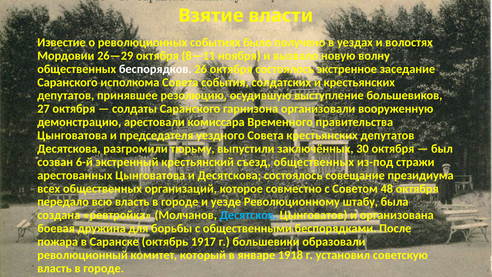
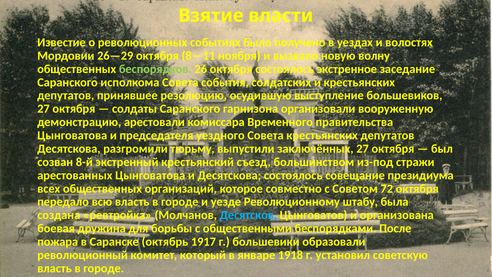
беспорядков colour: white -> light green (155, 69)
заключённых 30: 30 -> 27 (363, 149)
6-й: 6-й -> 8-й (84, 162)
съезд общественных: общественных -> большинством (314, 162)
48: 48 -> 72 (387, 188)
